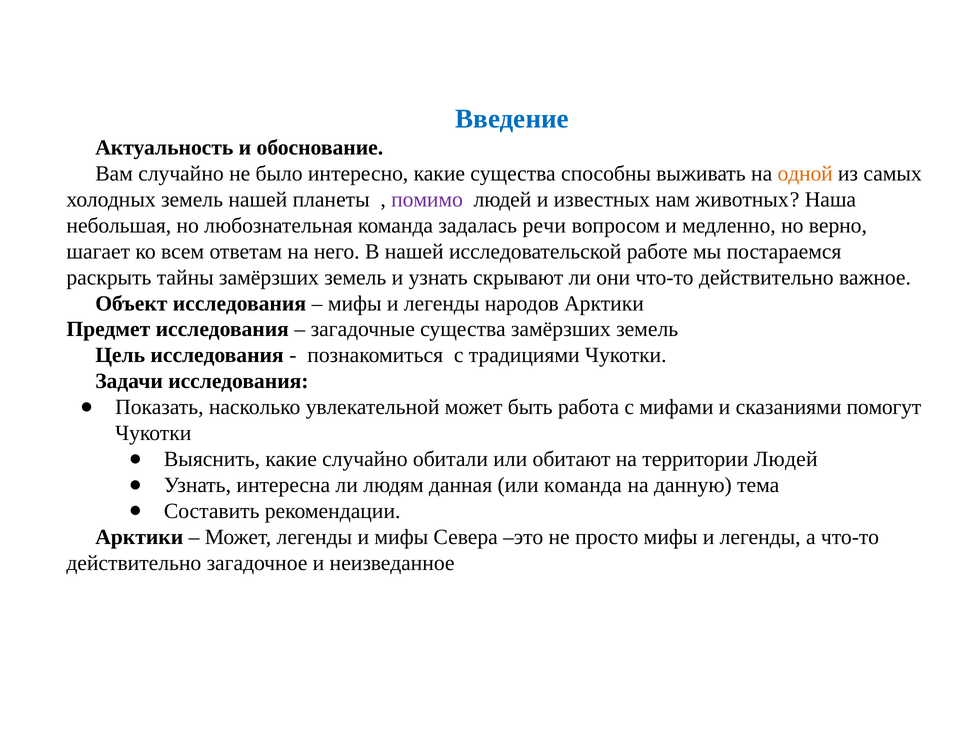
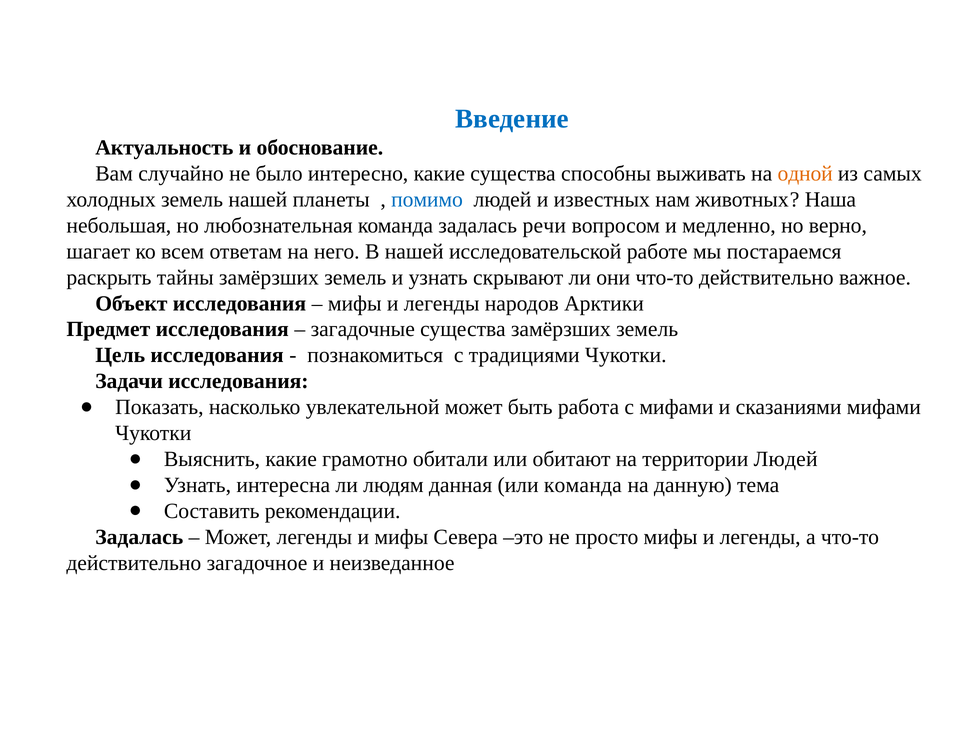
помимо colour: purple -> blue (427, 200)
сказаниями помогут: помогут -> мифами (884, 407)
какие случайно: случайно -> грамотно (365, 459)
Арктики: Арктики -> Задалась (139, 537)
